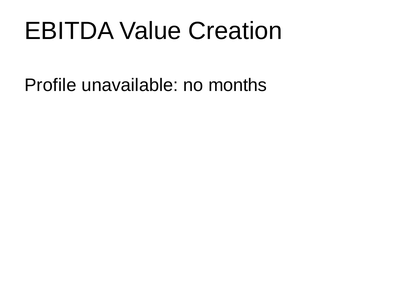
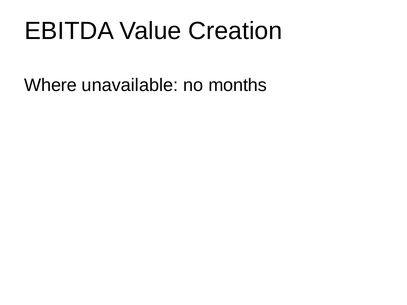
Profile: Profile -> Where (51, 85)
